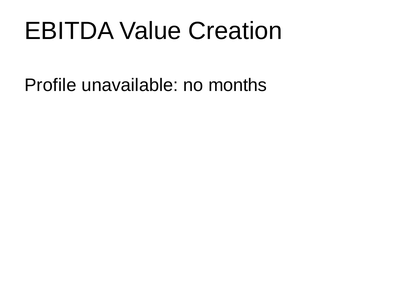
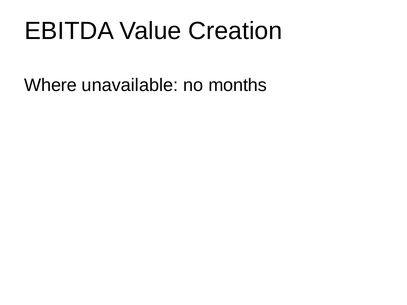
Profile: Profile -> Where (51, 85)
